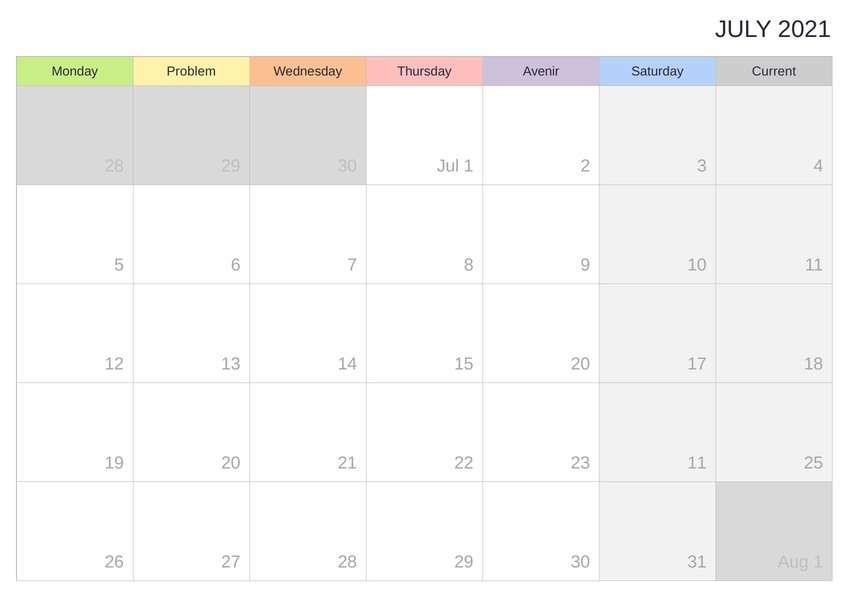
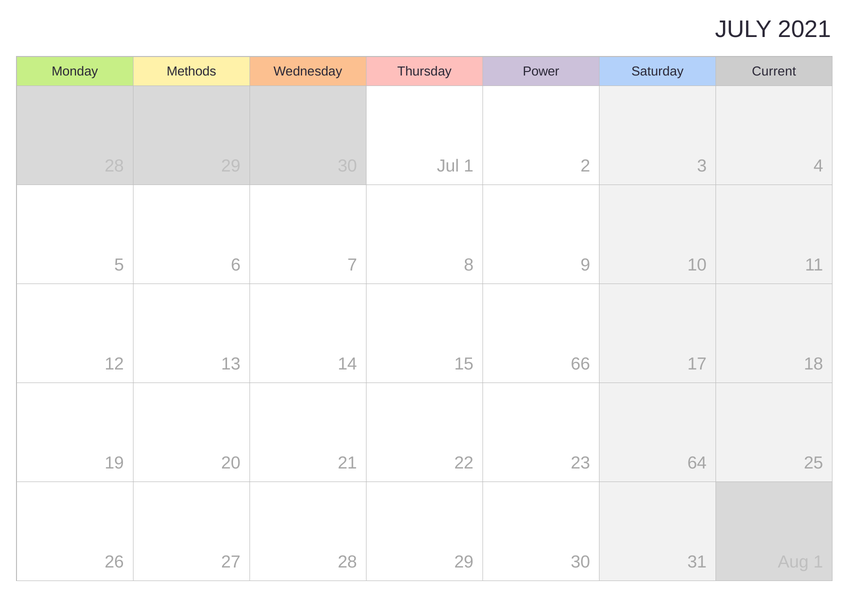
Problem: Problem -> Methods (191, 71)
Avenir: Avenir -> Power (541, 71)
15 20: 20 -> 66 (580, 364)
23 11: 11 -> 64 (697, 463)
